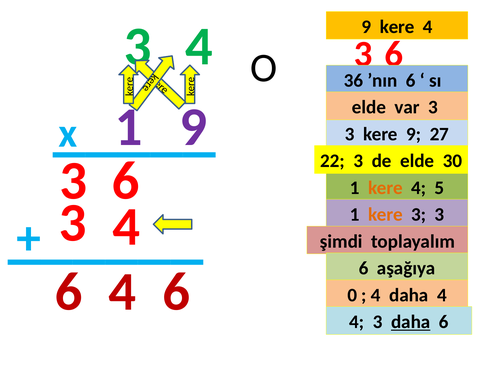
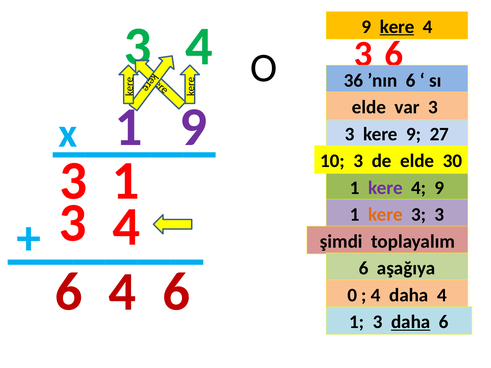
kere underline: none -> present (397, 27)
22: 22 -> 10 (333, 161)
6: 6 -> 1 (126, 181)
kere colour: orange -> purple (385, 188)
4 5: 5 -> 9 (439, 188)
4: 4 -> 1 (357, 322)
